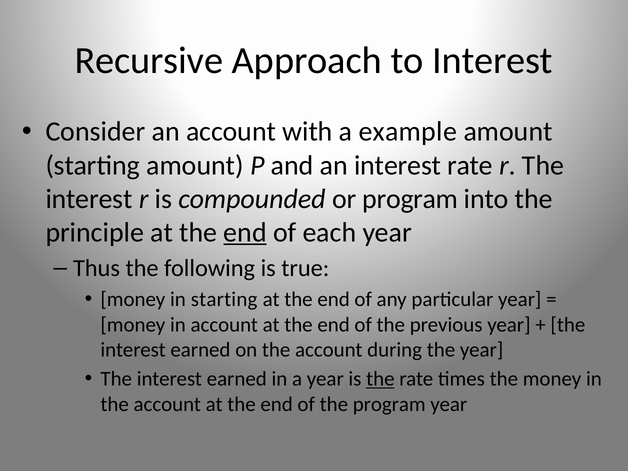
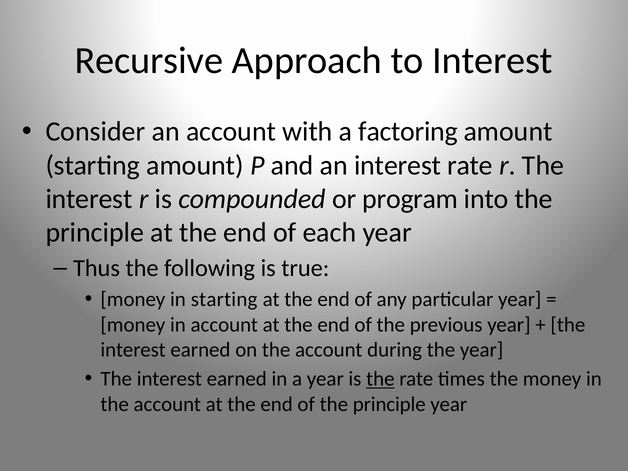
example: example -> factoring (408, 132)
end underline: present -> none (245, 232)
of the program: program -> principle (389, 404)
